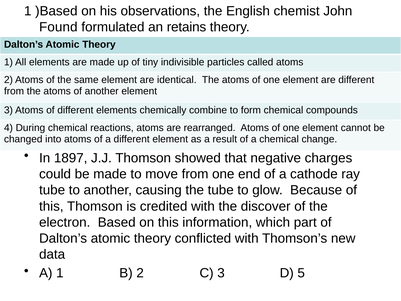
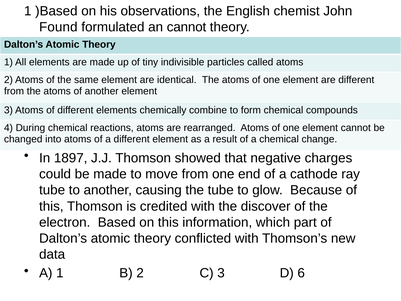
an retains: retains -> cannot (187, 27)
5: 5 -> 6 (301, 273)
